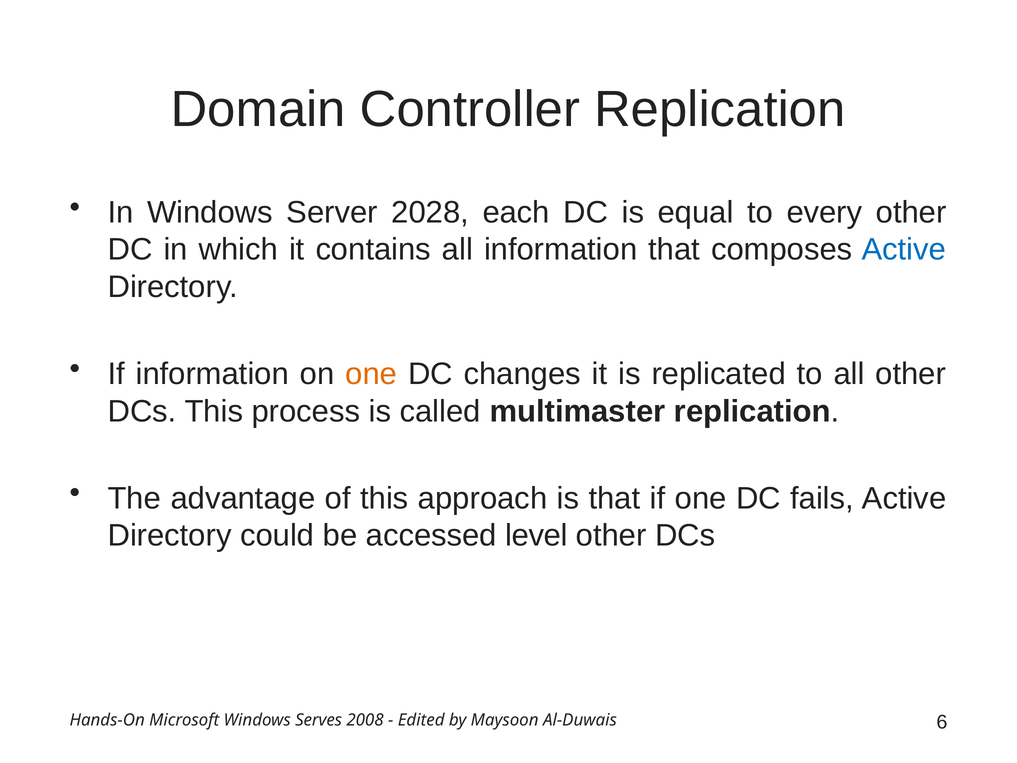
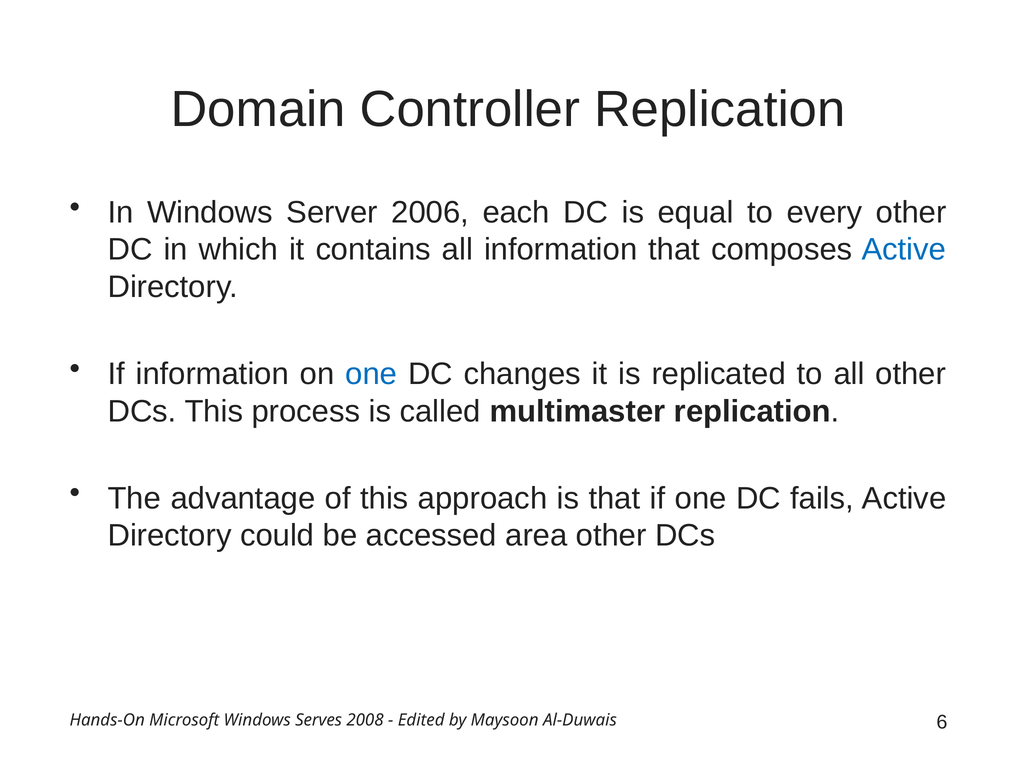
2028: 2028 -> 2006 (430, 212)
one colour: orange -> blue (371, 374)
level: level -> area (536, 535)
